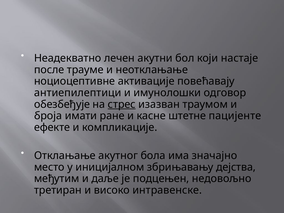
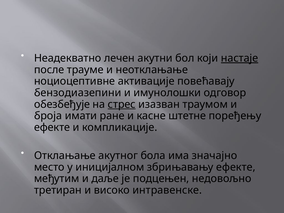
настаје underline: none -> present (240, 58)
антиепилептици: антиепилептици -> бензодиазепини (78, 93)
пацијенте: пацијенте -> поређењу (235, 116)
збрињавању дејства: дејства -> ефекте (236, 167)
